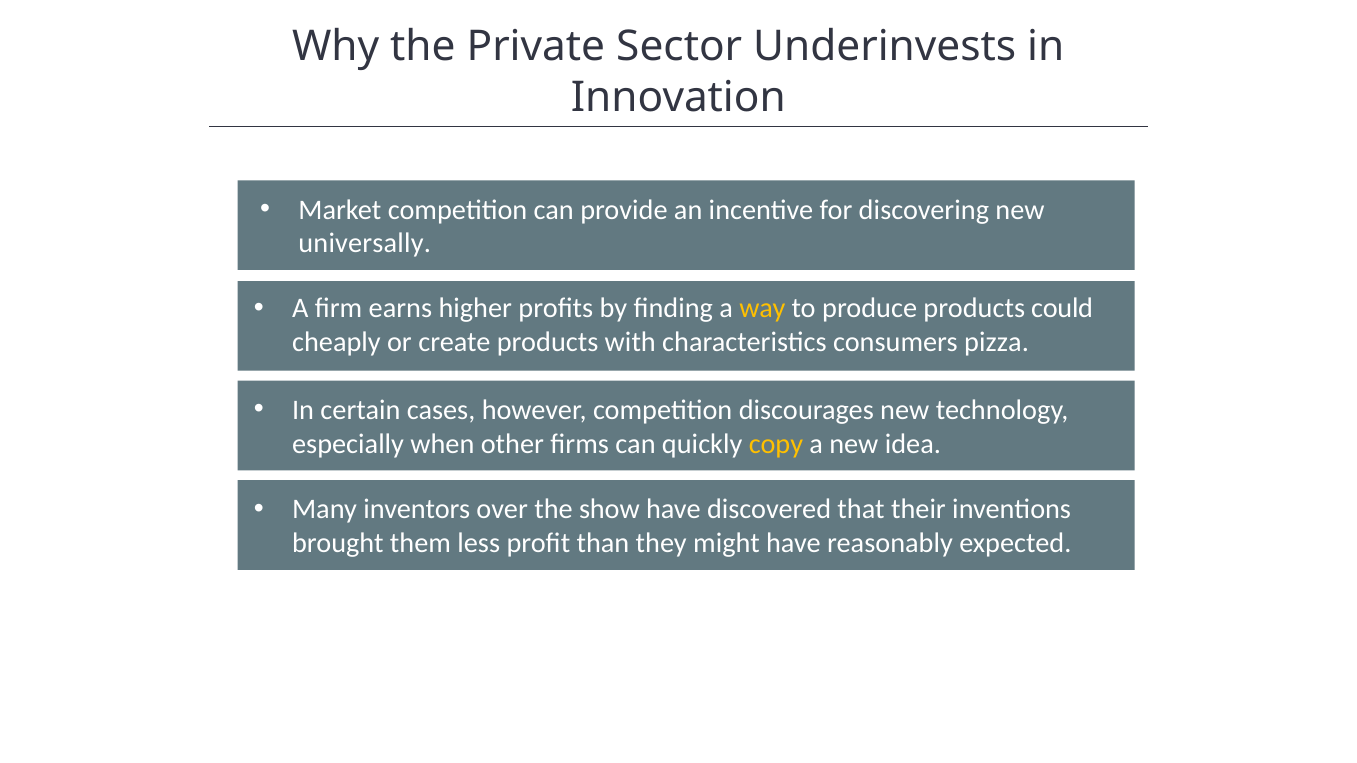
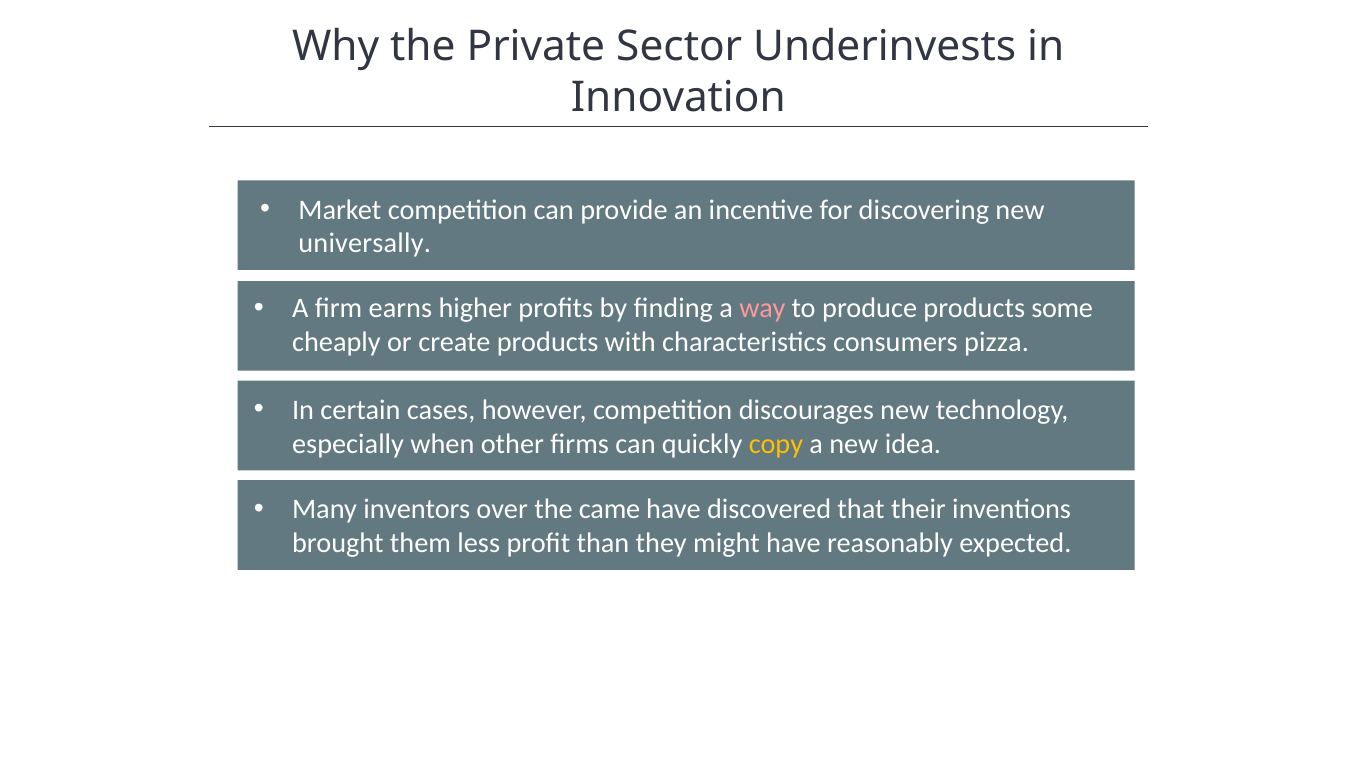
way colour: yellow -> pink (762, 309)
could: could -> some (1062, 309)
show: show -> came (609, 510)
